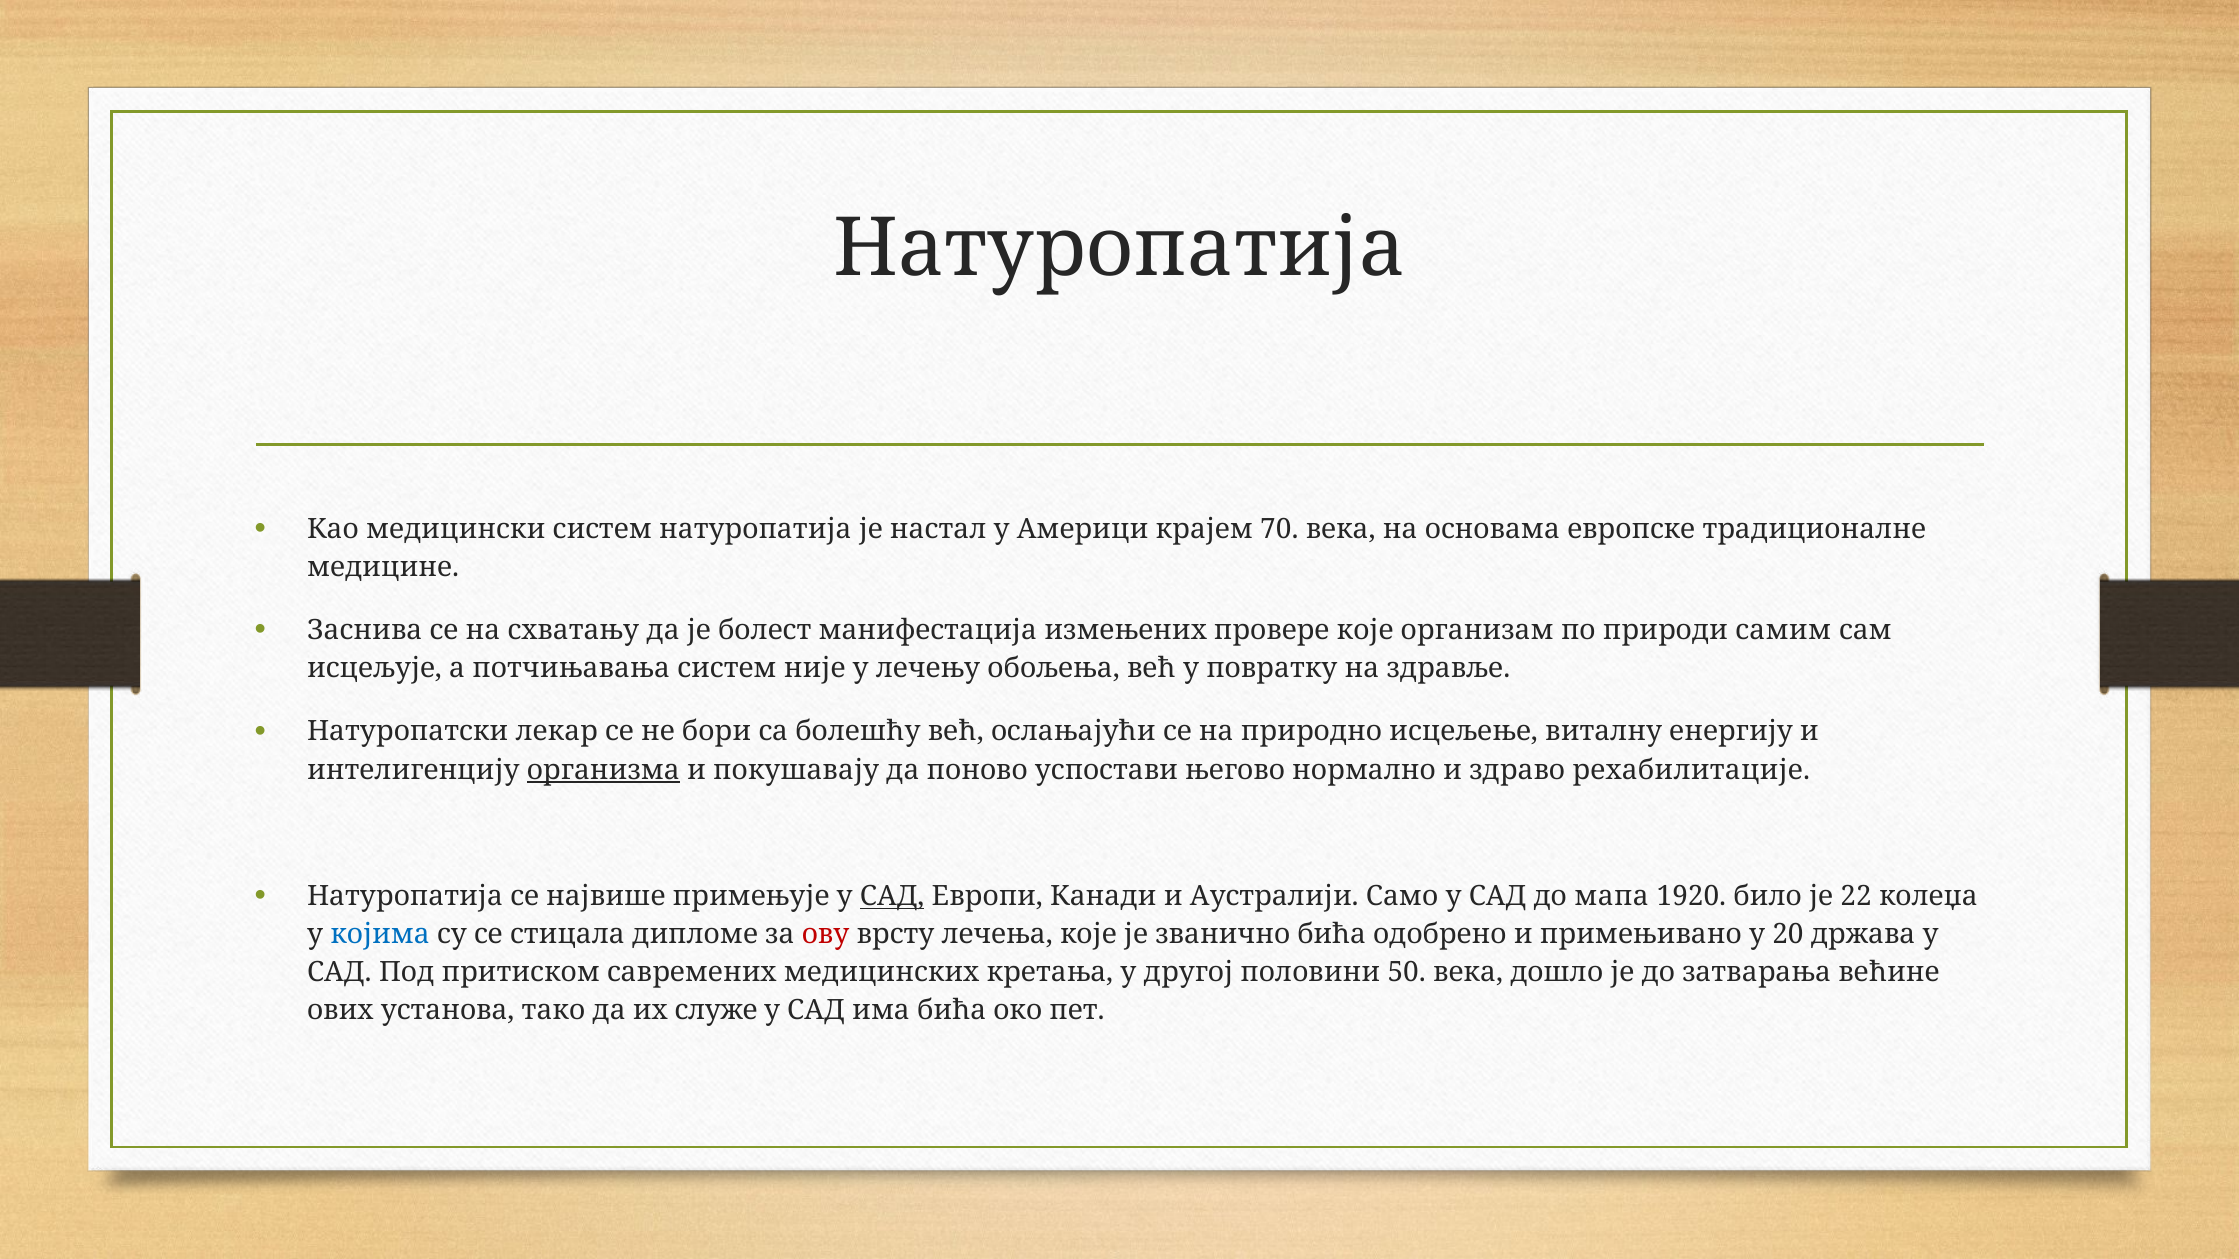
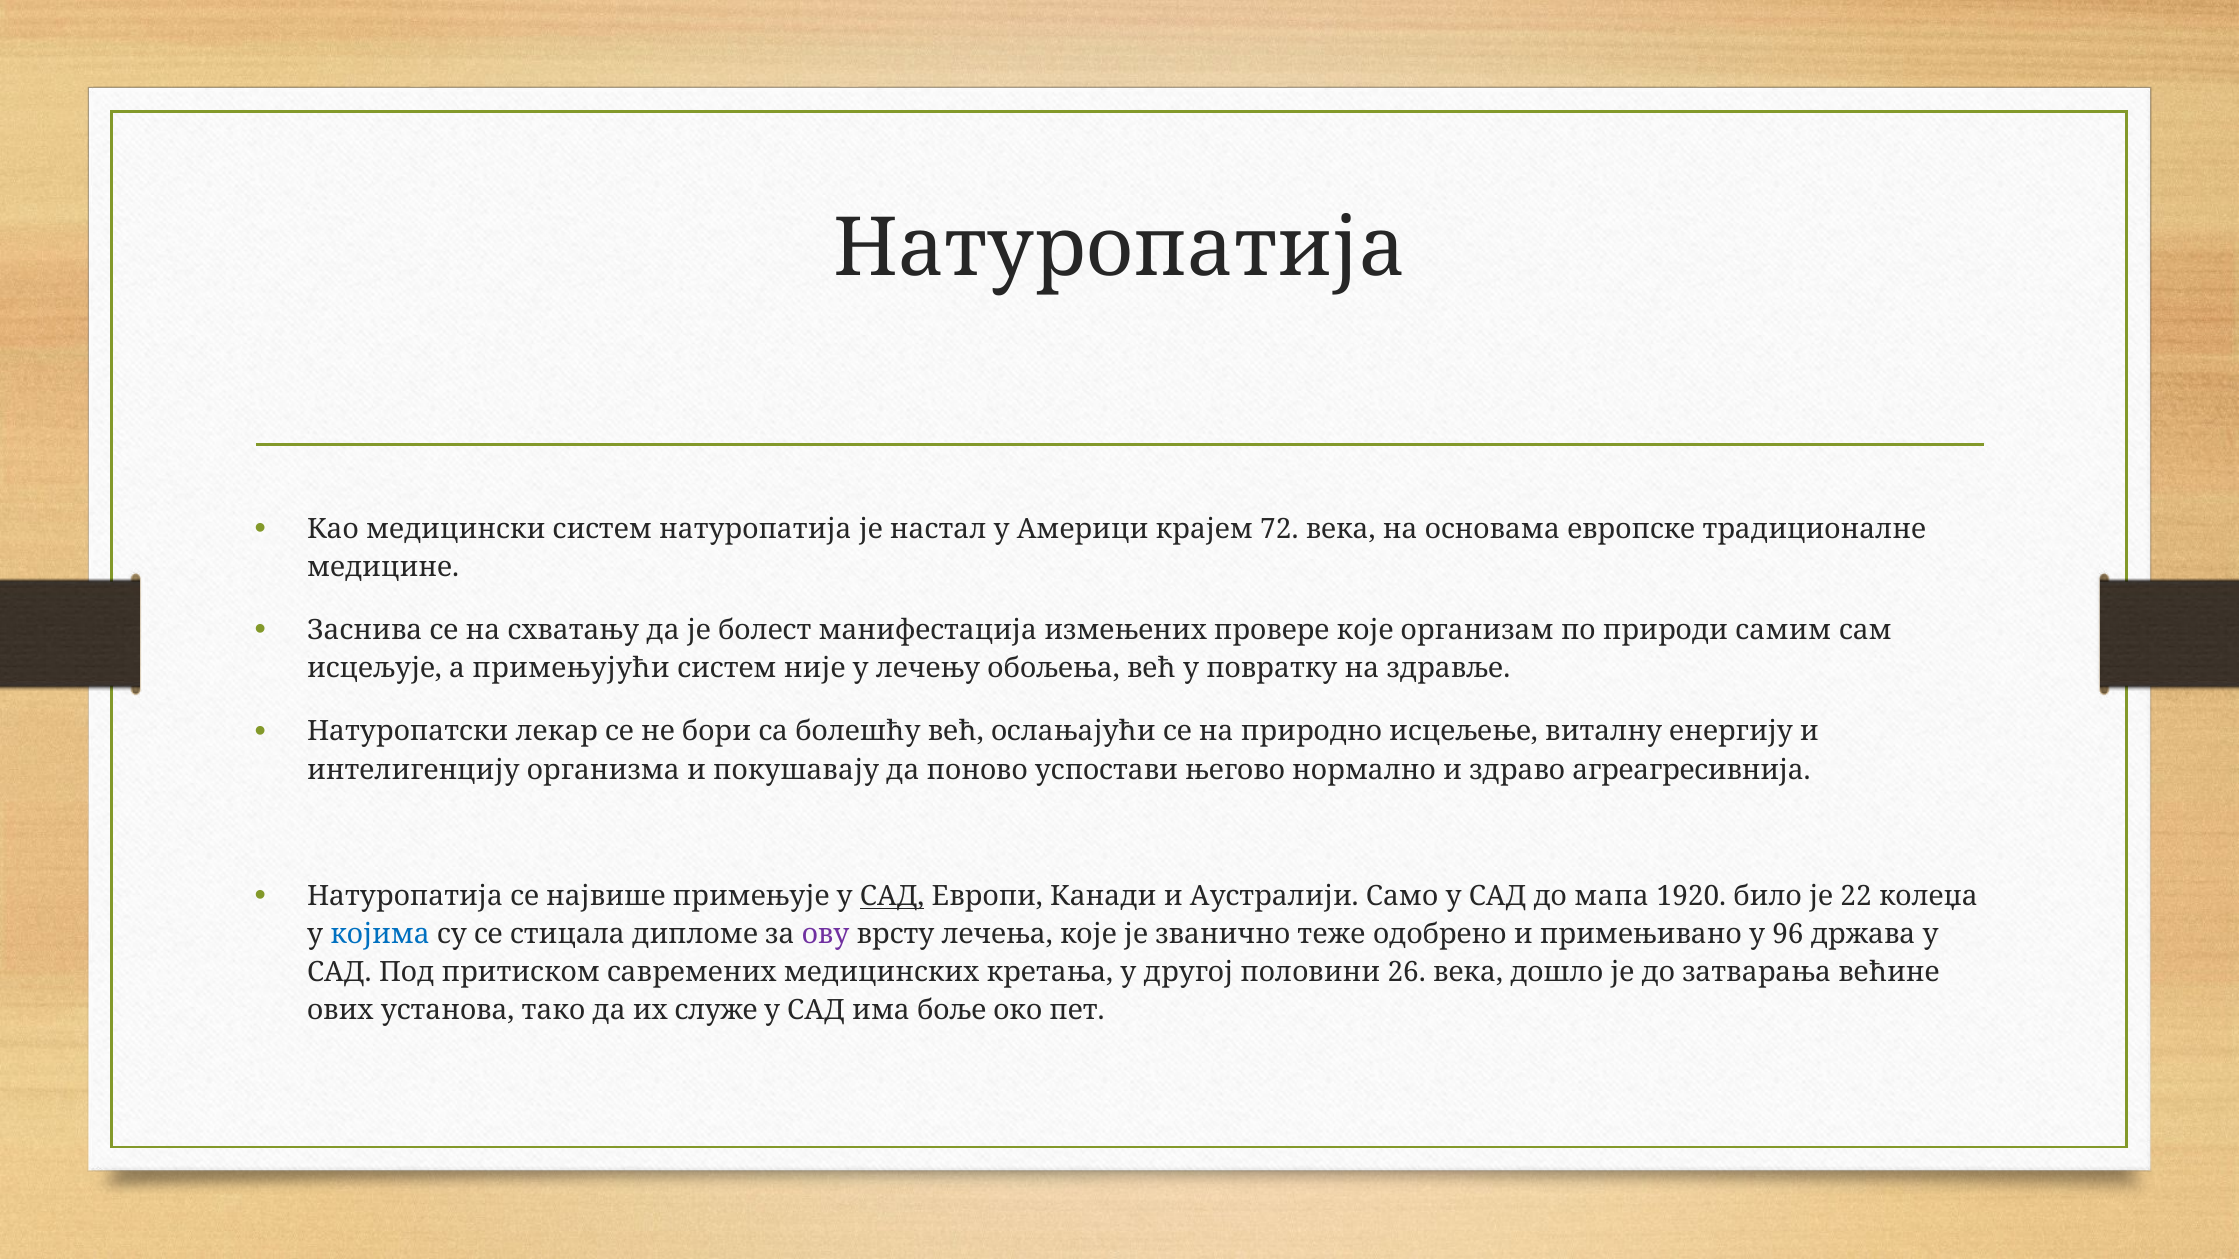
70: 70 -> 72 (1279, 529)
потчињавања: потчињавања -> примењујући (571, 669)
организма underline: present -> none (603, 770)
рехабилитације: рехабилитације -> агреагресивнија (1691, 770)
ову colour: red -> purple (826, 935)
званично бића: бића -> теже (1331, 935)
20: 20 -> 96 (1788, 935)
50: 50 -> 26 (1407, 973)
има бића: бића -> боље (952, 1011)
